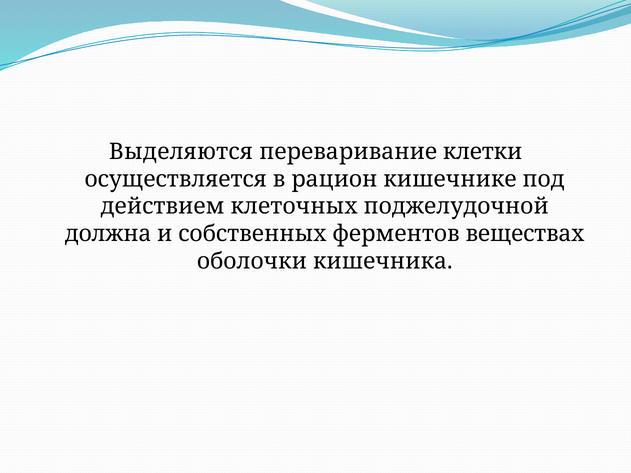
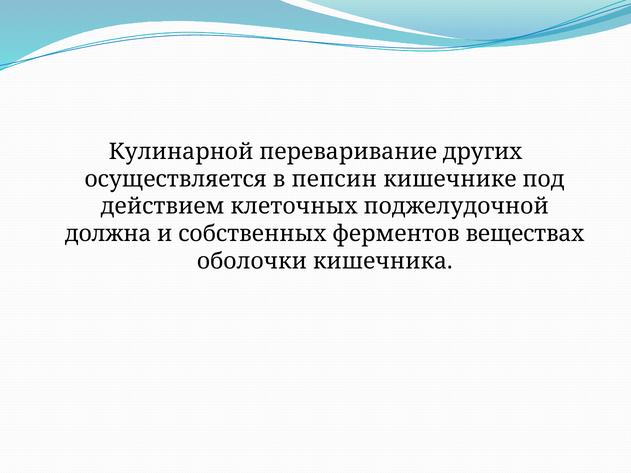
Выделяются: Выделяются -> Кулинарной (181, 152)
клетки: клетки -> других (483, 152)
рацион: рацион -> пепсин (334, 179)
